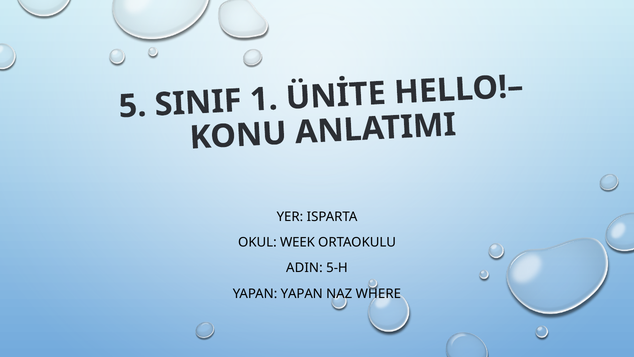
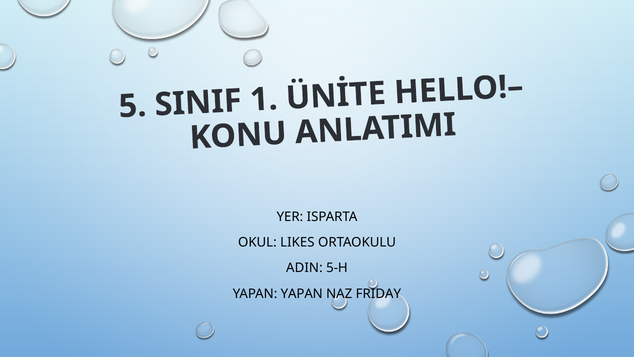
WEEK: WEEK -> LIKES (297, 242)
WHERE: WHERE -> FRIDAY (378, 293)
